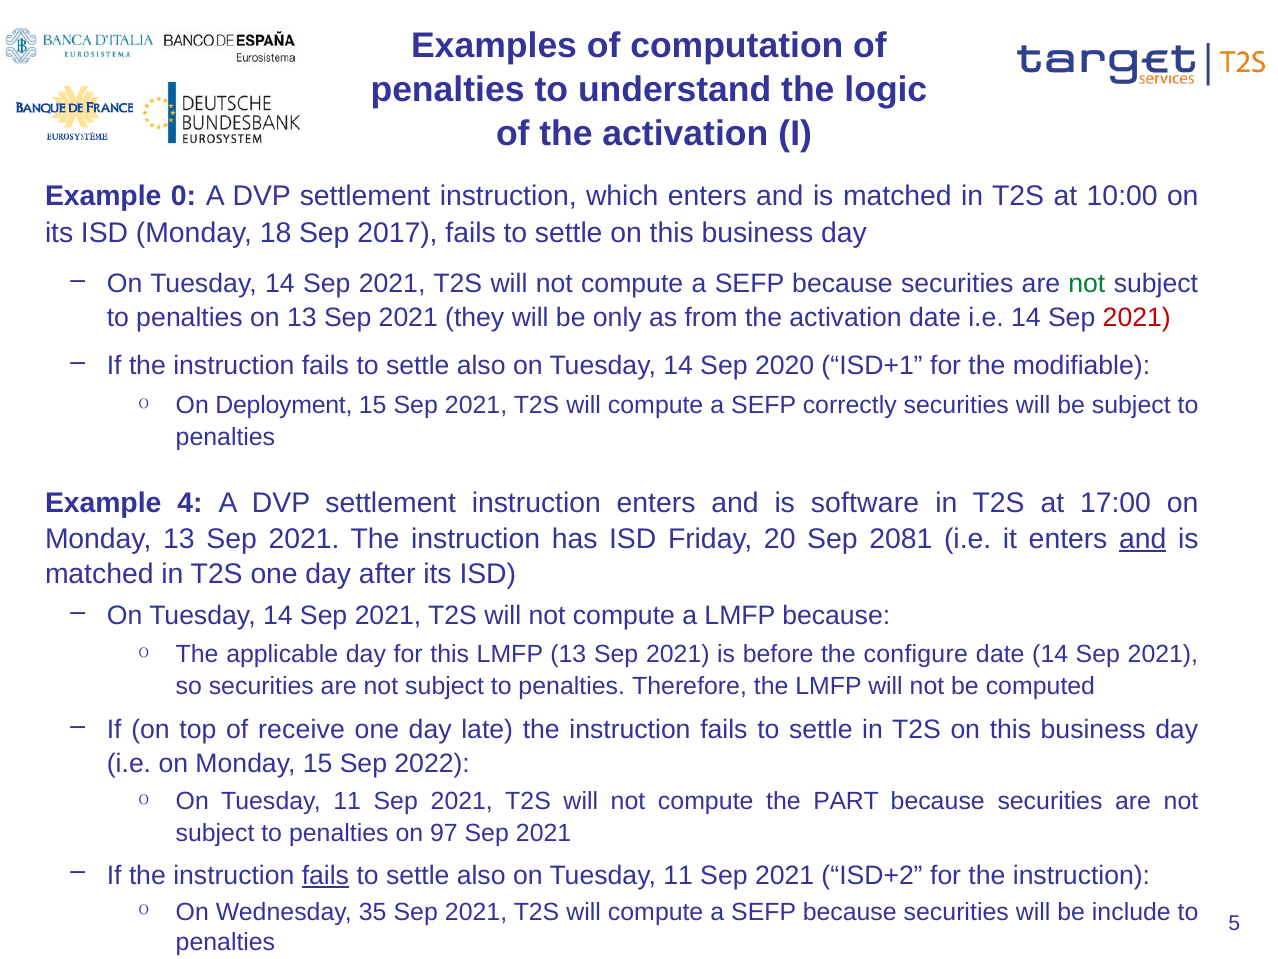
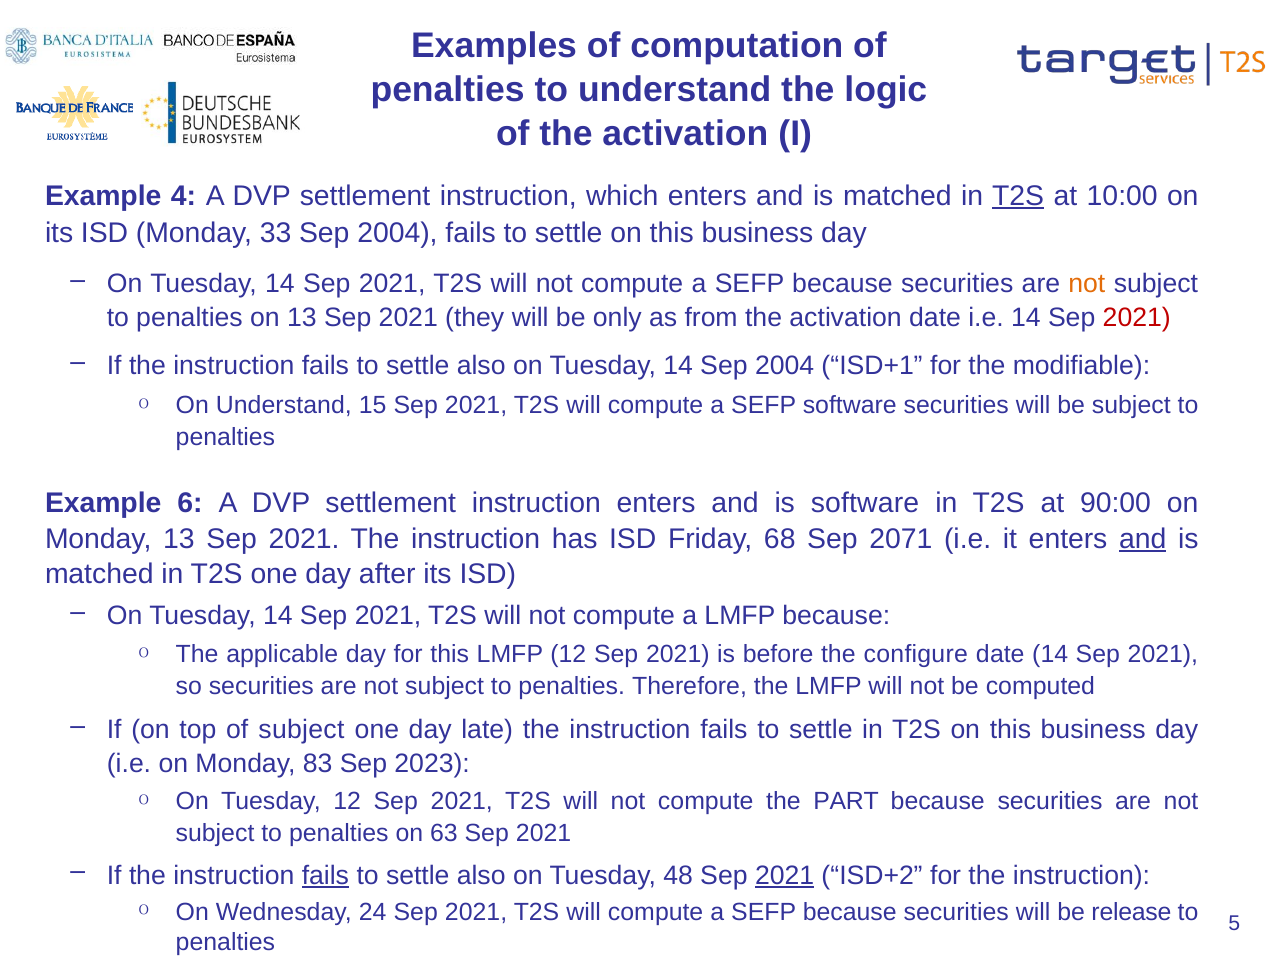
0: 0 -> 4 (184, 196)
T2S underline: none -> present (1018, 196)
18: 18 -> 33 (276, 233)
2017: 2017 -> 2004 (397, 233)
not colour: green -> orange (1087, 284)
14 Sep 2020: 2020 -> 2004 (785, 365)
On Deployment: Deployment -> Understand (284, 405)
SEFP correctly: correctly -> software (850, 405)
4: 4 -> 6 (190, 503)
17:00: 17:00 -> 90:00 (1116, 503)
20: 20 -> 68 (780, 539)
2081: 2081 -> 2071 (901, 539)
LMFP 13: 13 -> 12 (568, 654)
of receive: receive -> subject (301, 729)
Monday 15: 15 -> 83 (318, 763)
2022: 2022 -> 2023 (432, 763)
11: 11 -> 12 (347, 801)
97: 97 -> 63 (444, 833)
also on Tuesday 11: 11 -> 48 (678, 875)
2021 underline: none -> present (785, 875)
35: 35 -> 24 (373, 911)
include: include -> release (1131, 911)
